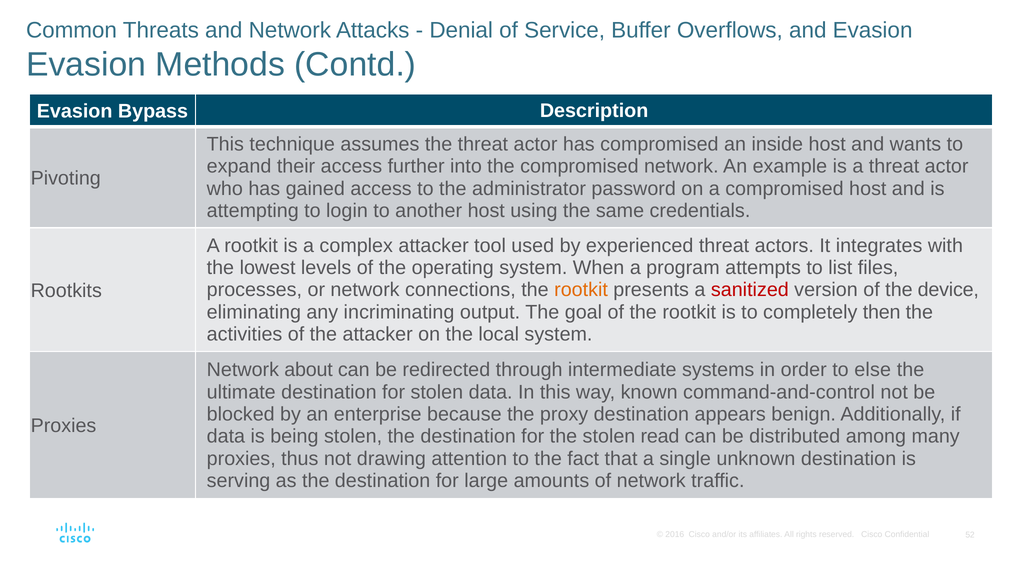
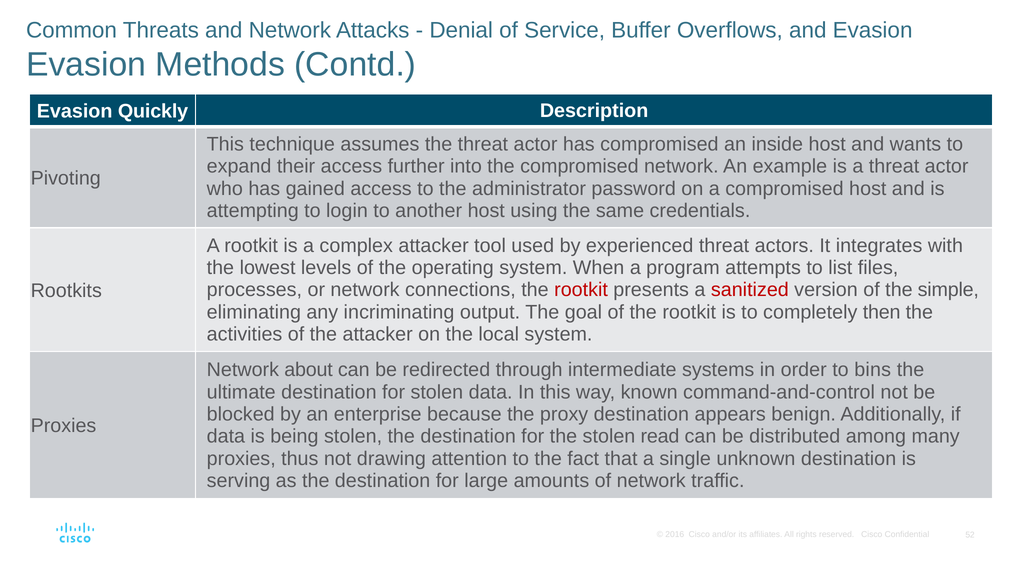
Bypass: Bypass -> Quickly (153, 111)
rootkit colour: orange -> red (581, 290)
device: device -> simple (948, 290)
else: else -> bins (873, 370)
